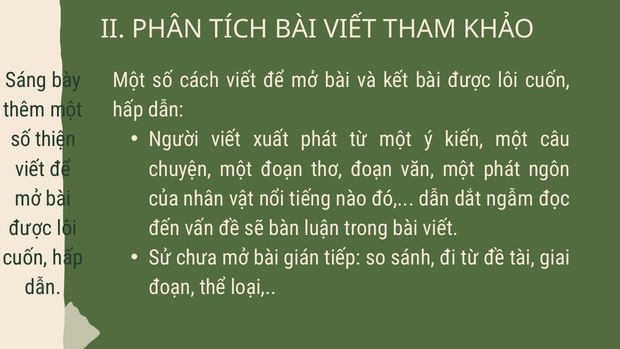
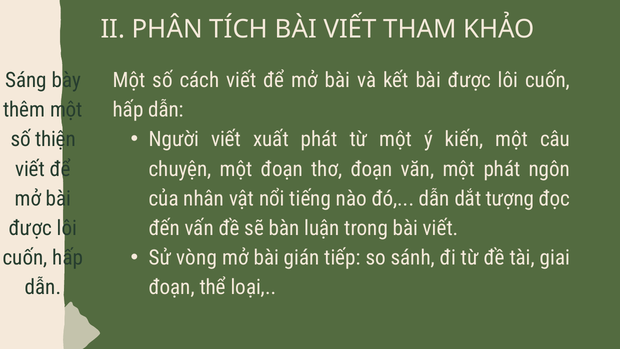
ngẫm: ngẫm -> tượng (510, 198)
chưa: chưa -> vòng (197, 258)
